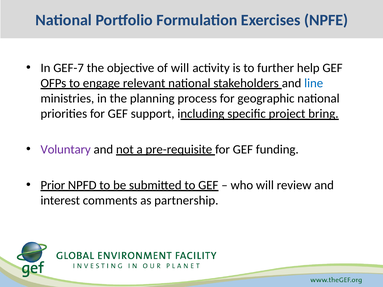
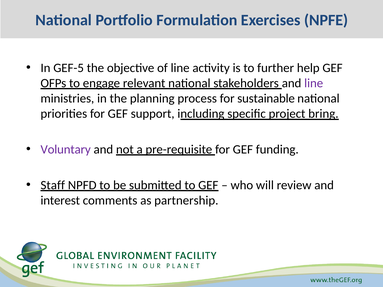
GEF-7: GEF-7 -> GEF-5 (69, 68)
of will: will -> line (180, 68)
line colour: blue -> purple (314, 83)
geographic: geographic -> sustainable (266, 99)
Prior: Prior -> Staff (53, 185)
